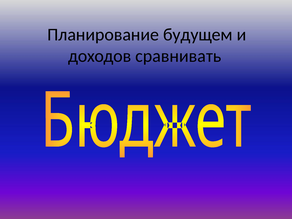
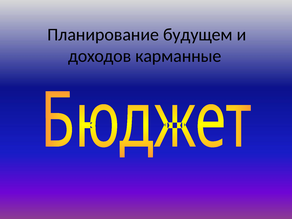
сравнивать: сравнивать -> карманные (178, 56)
